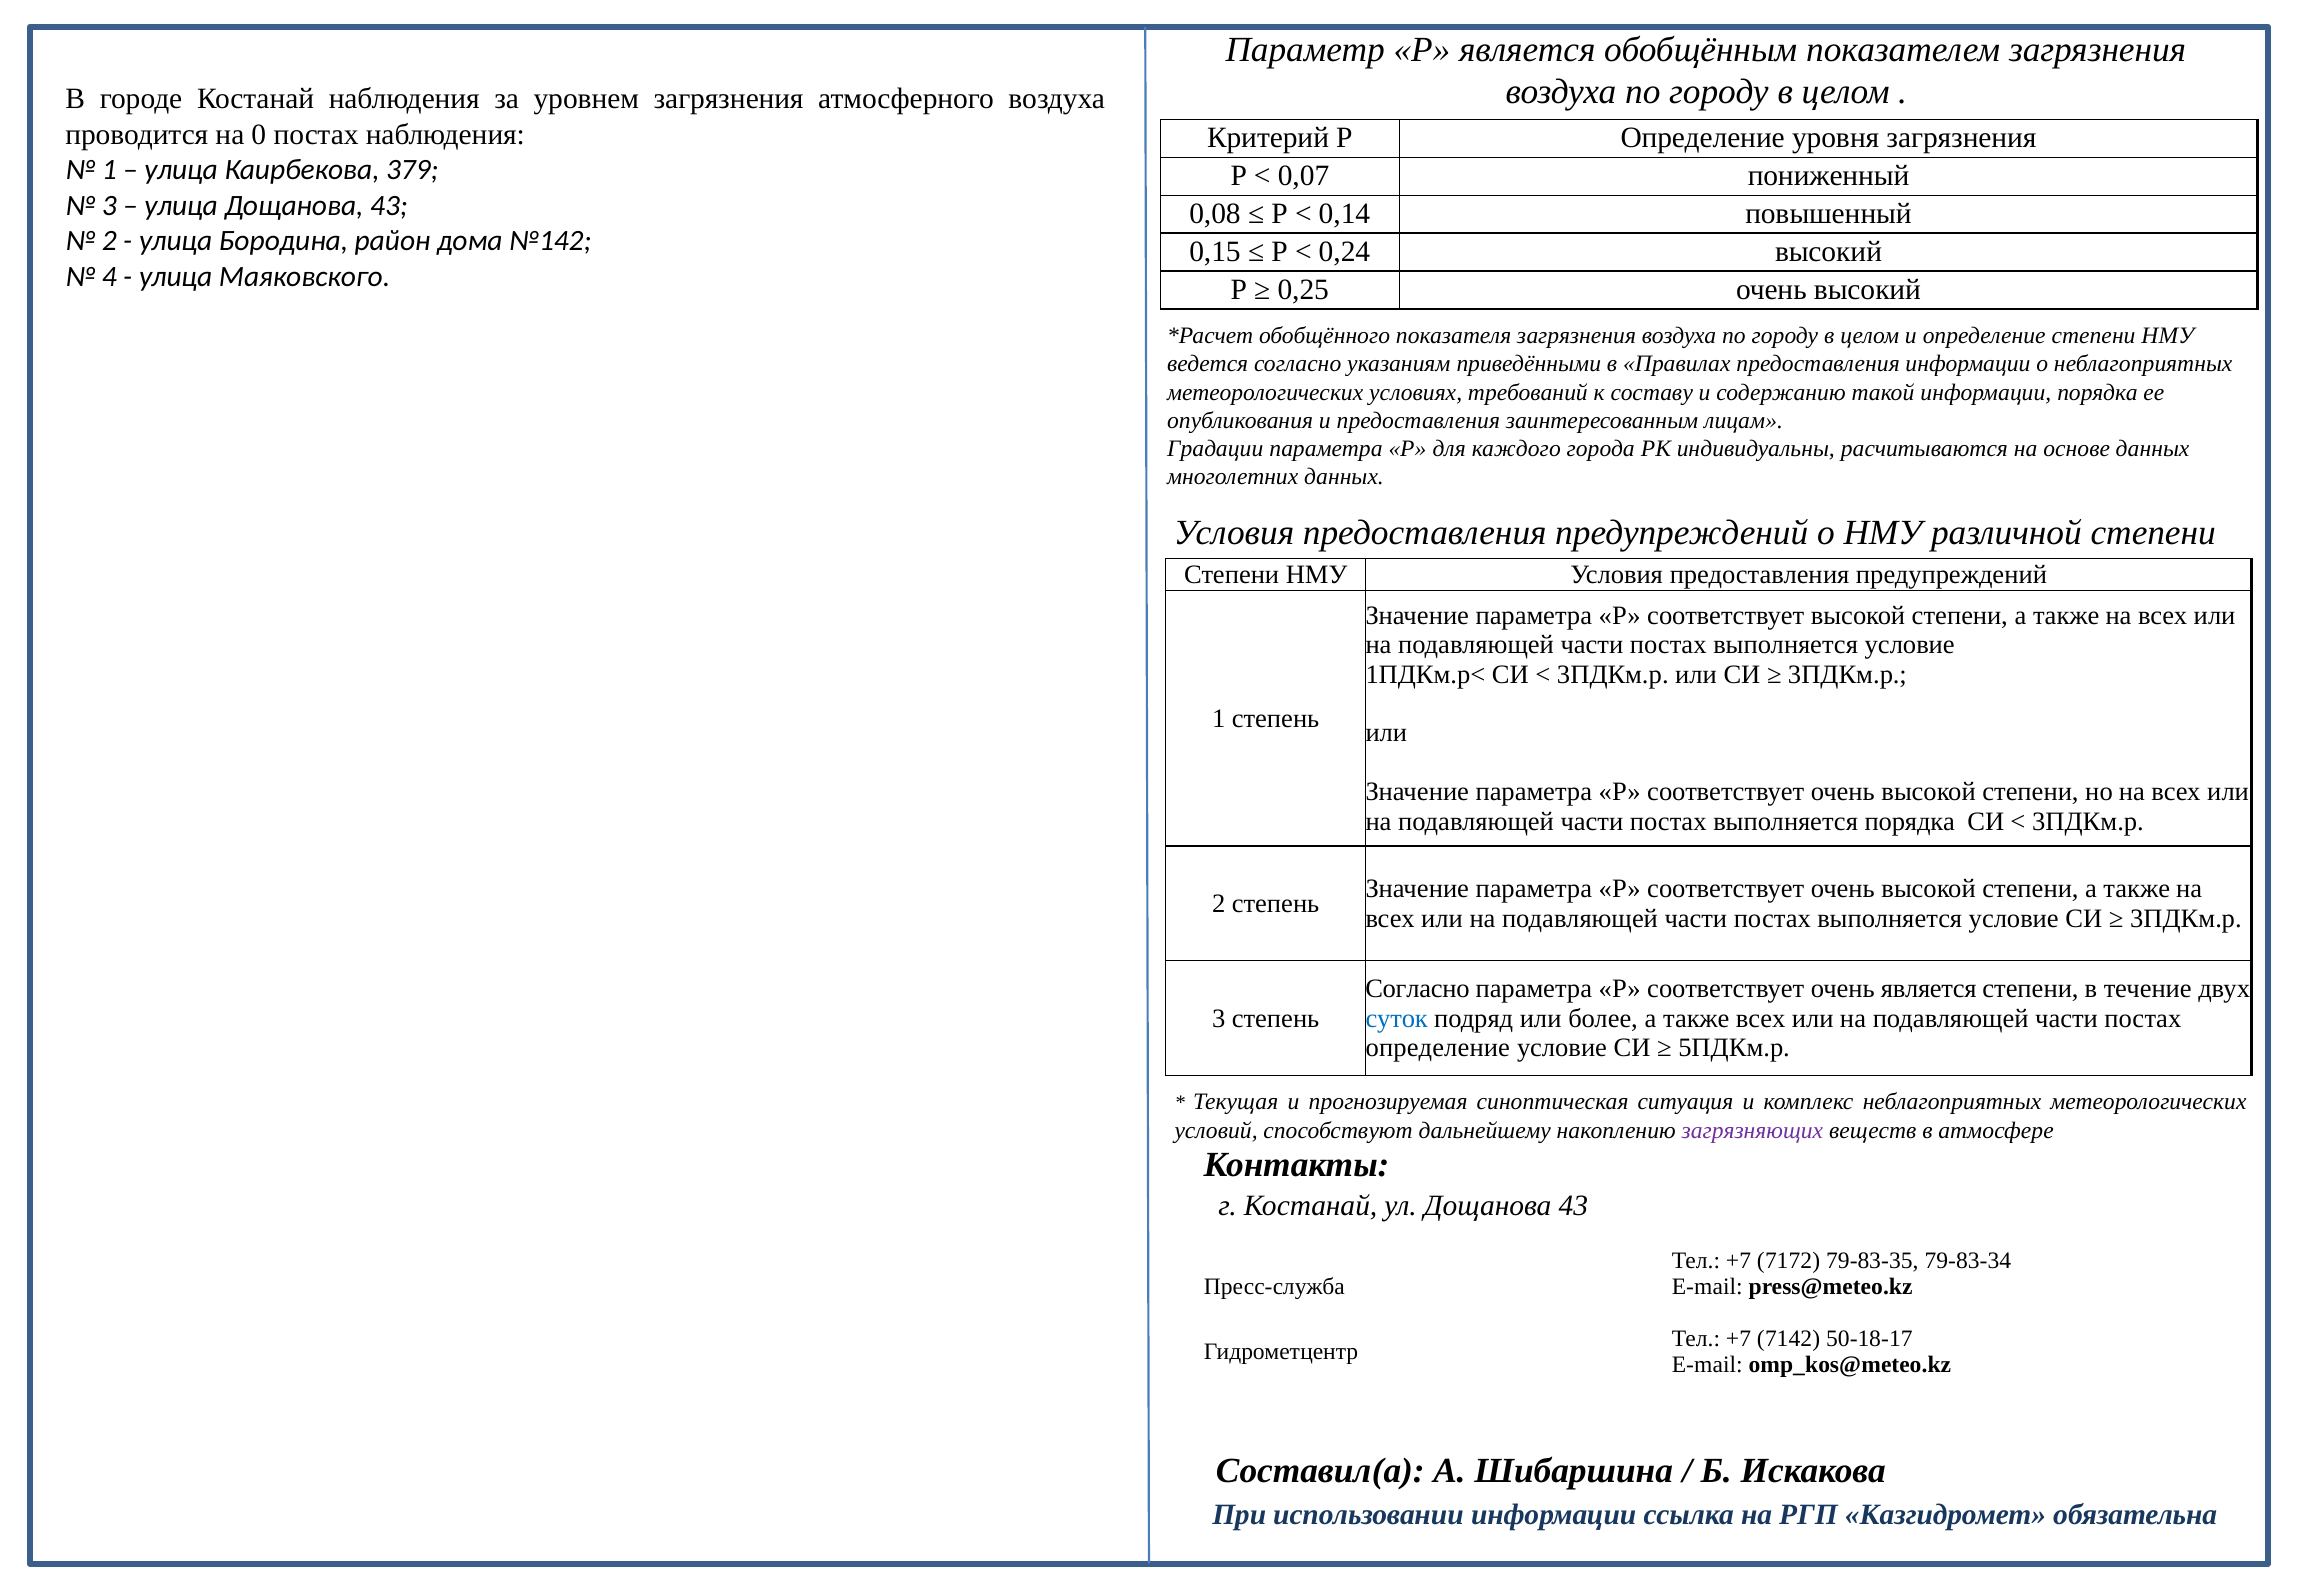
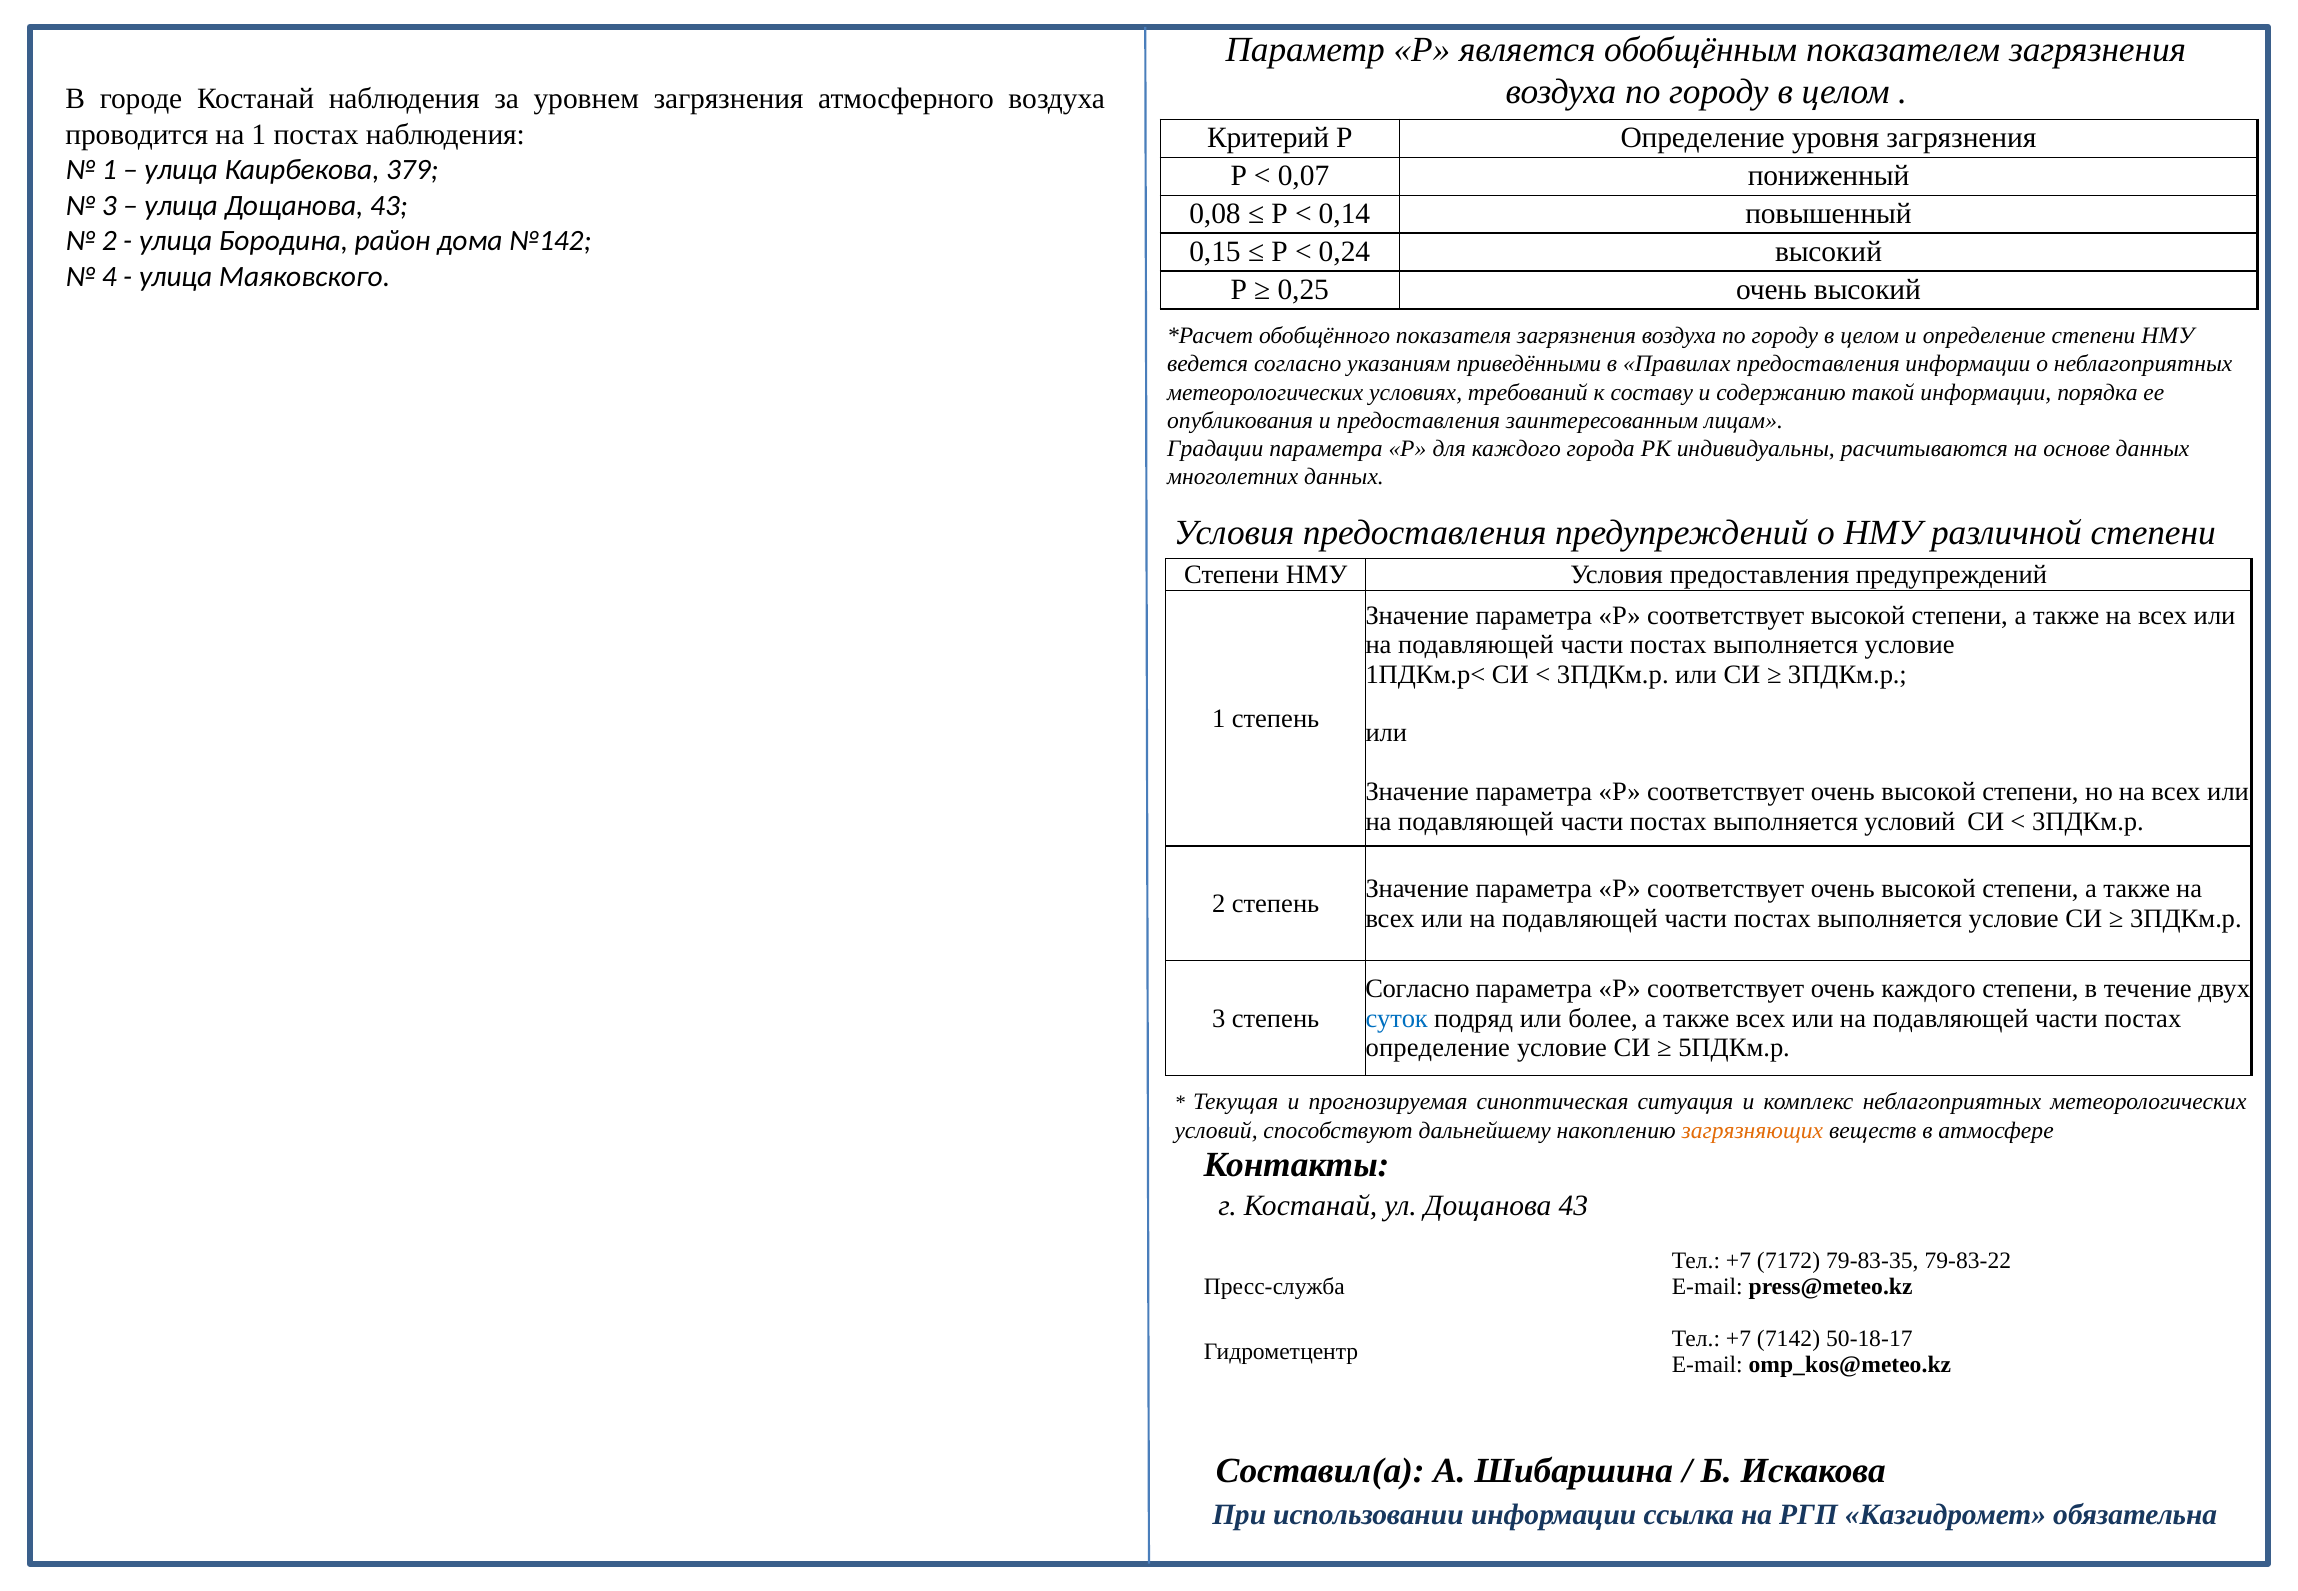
на 0: 0 -> 1 (259, 135)
выполняется порядка: порядка -> условий (1910, 821)
очень является: является -> каждого (1928, 989)
загрязняющих colour: purple -> orange (1752, 1130)
79-83-34: 79-83-34 -> 79-83-22 (1968, 1261)
